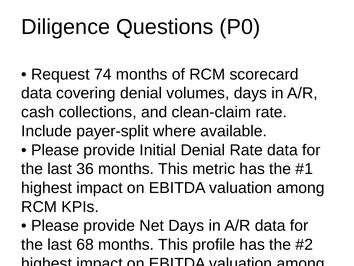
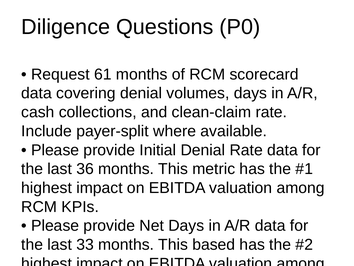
74: 74 -> 61 (103, 74)
68: 68 -> 33 (85, 244)
profile: profile -> based (214, 244)
